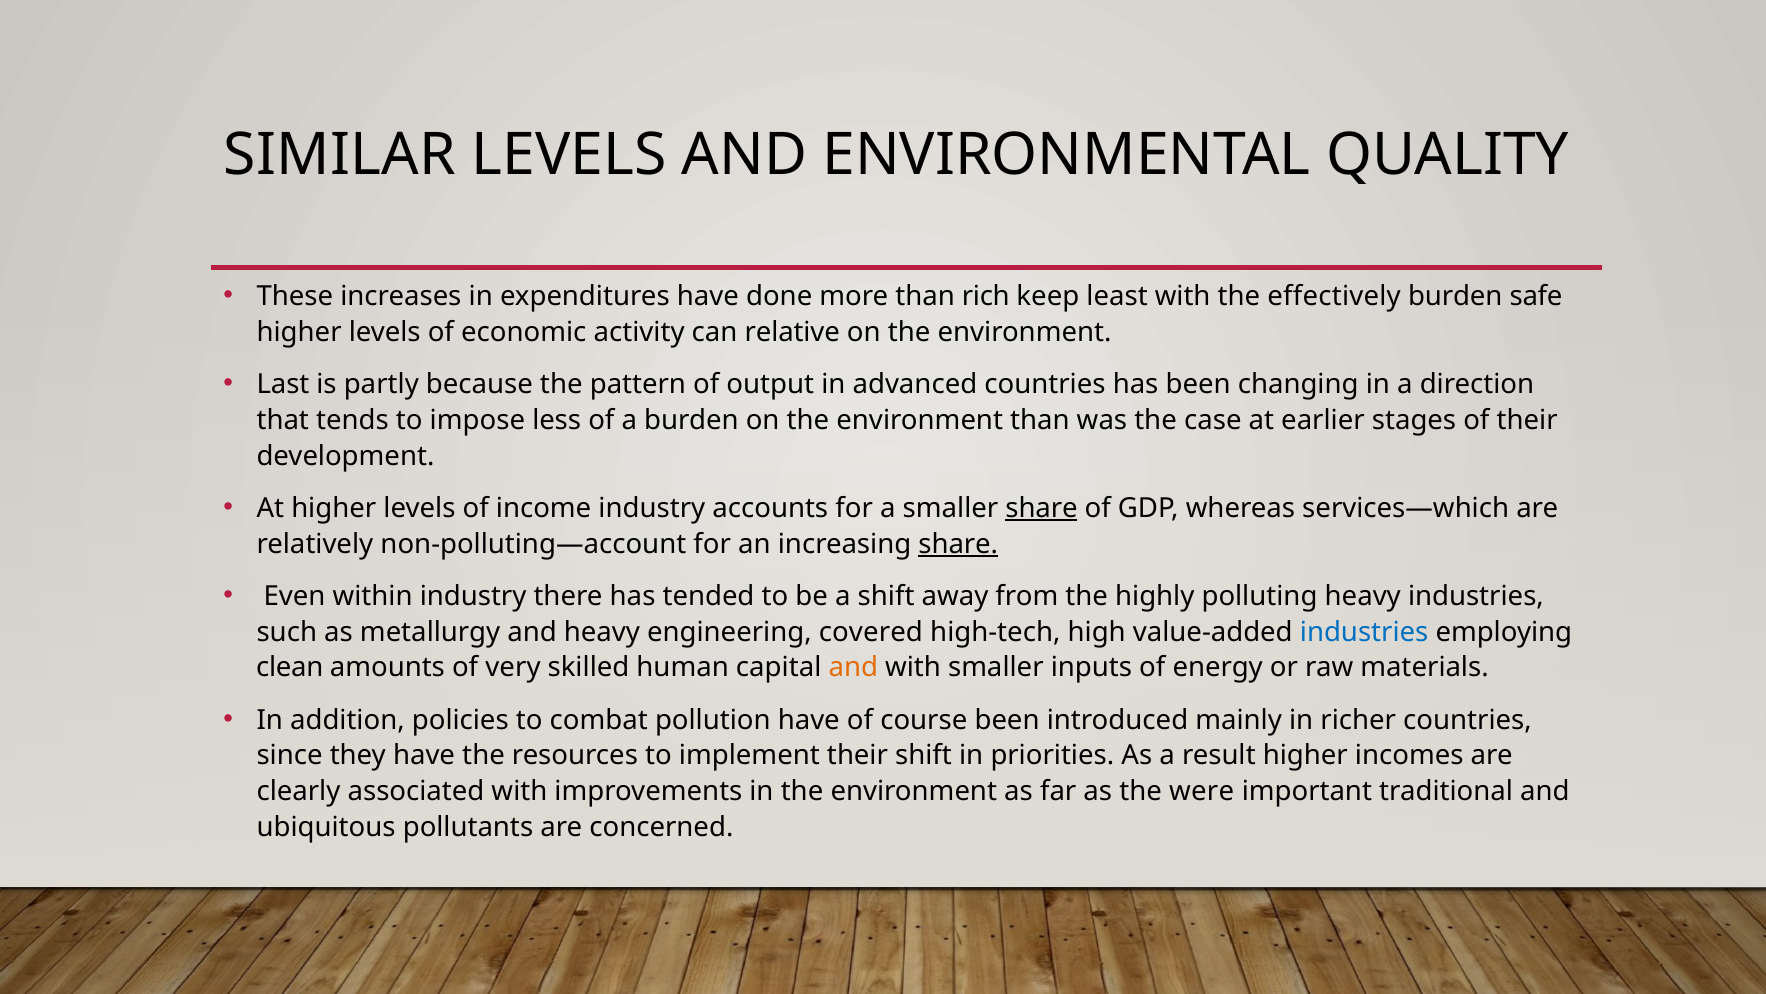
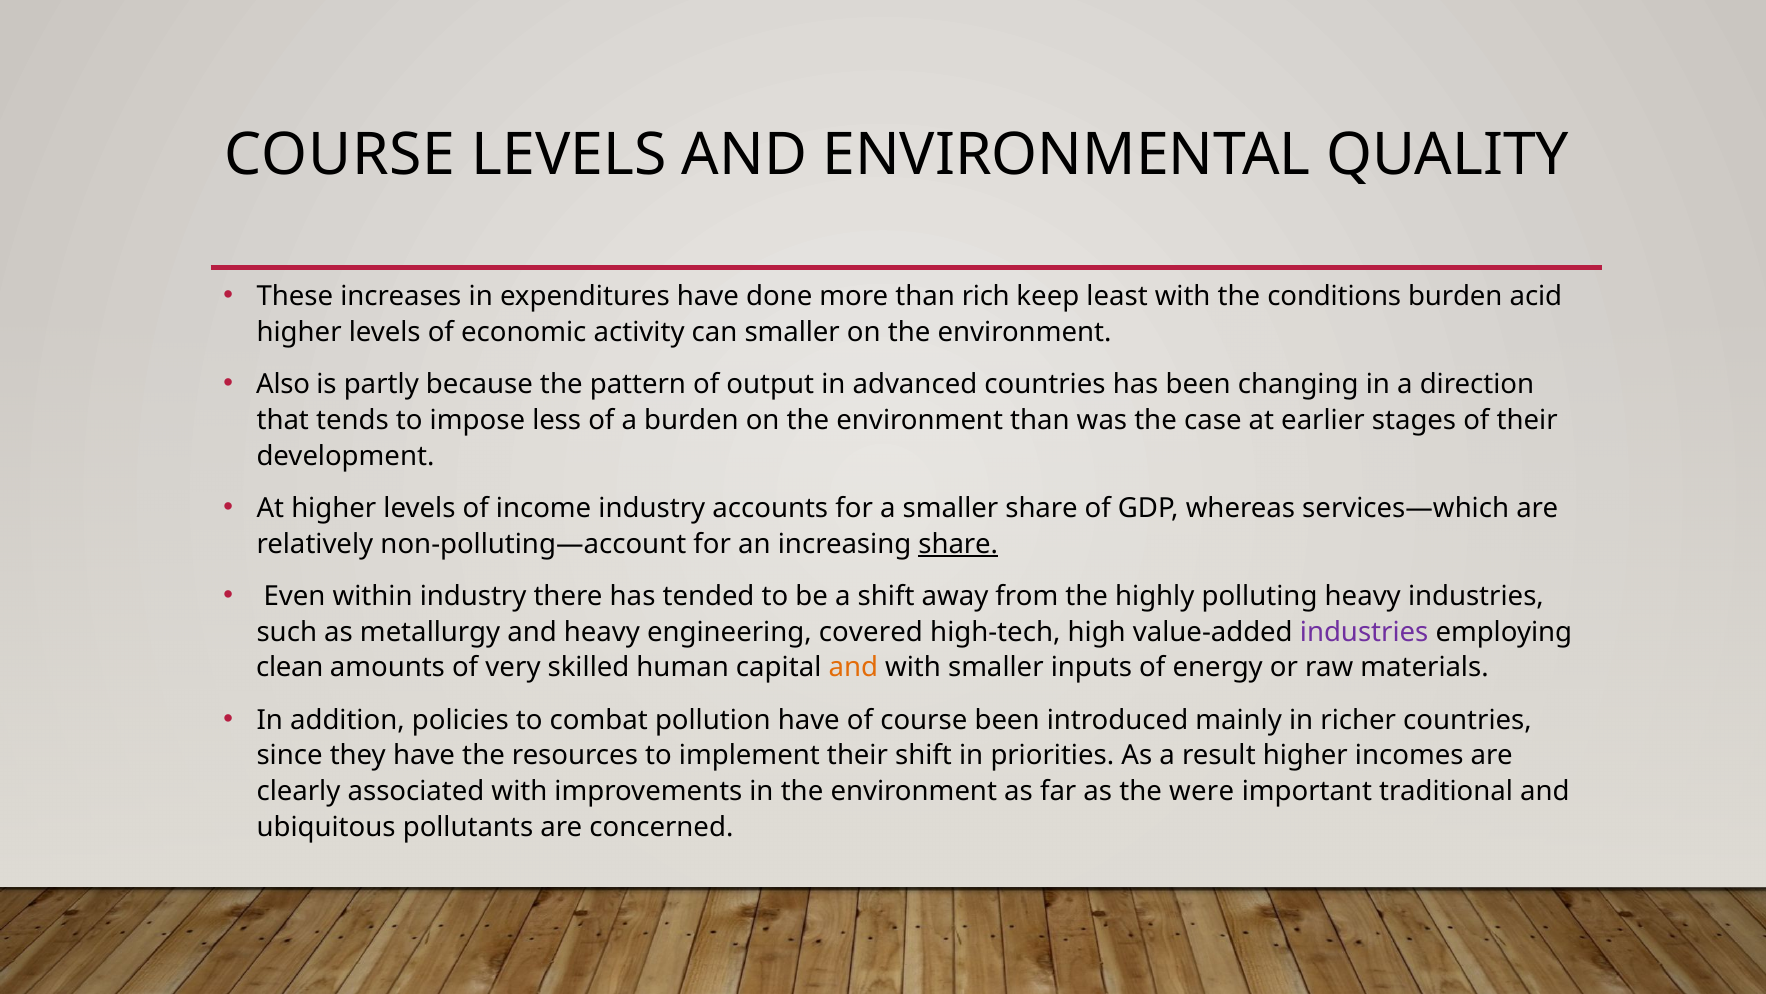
SIMILAR: SIMILAR -> COURSE (340, 155)
effectively: effectively -> conditions (1334, 296)
safe: safe -> acid (1536, 296)
can relative: relative -> smaller (792, 332)
Last: Last -> Also (283, 384)
share underline: present -> none (1042, 508)
industries colour: blue -> purple (1364, 632)
